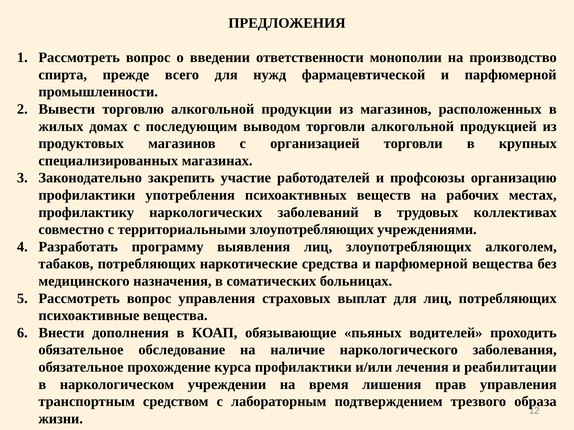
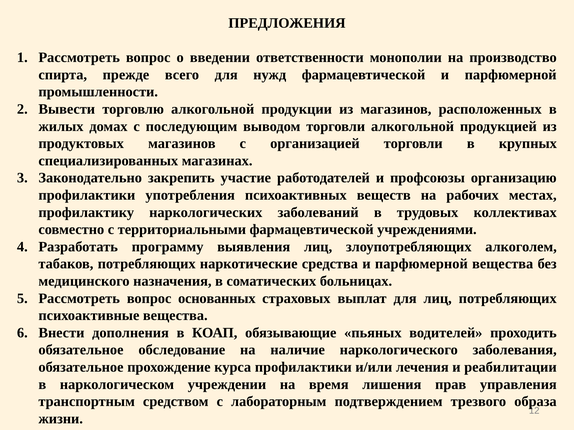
территориальными злоупотребляющих: злоупотребляющих -> фармацевтической (312, 230)
вопрос управления: управления -> основанных (217, 299)
